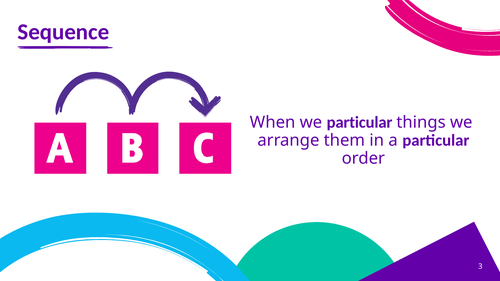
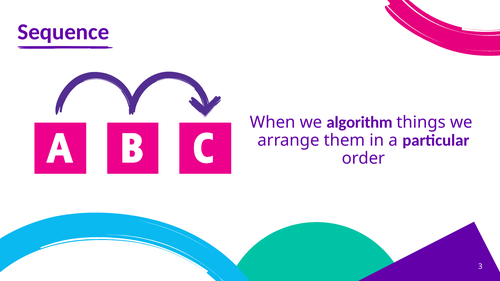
we particular: particular -> algorithm (360, 123)
